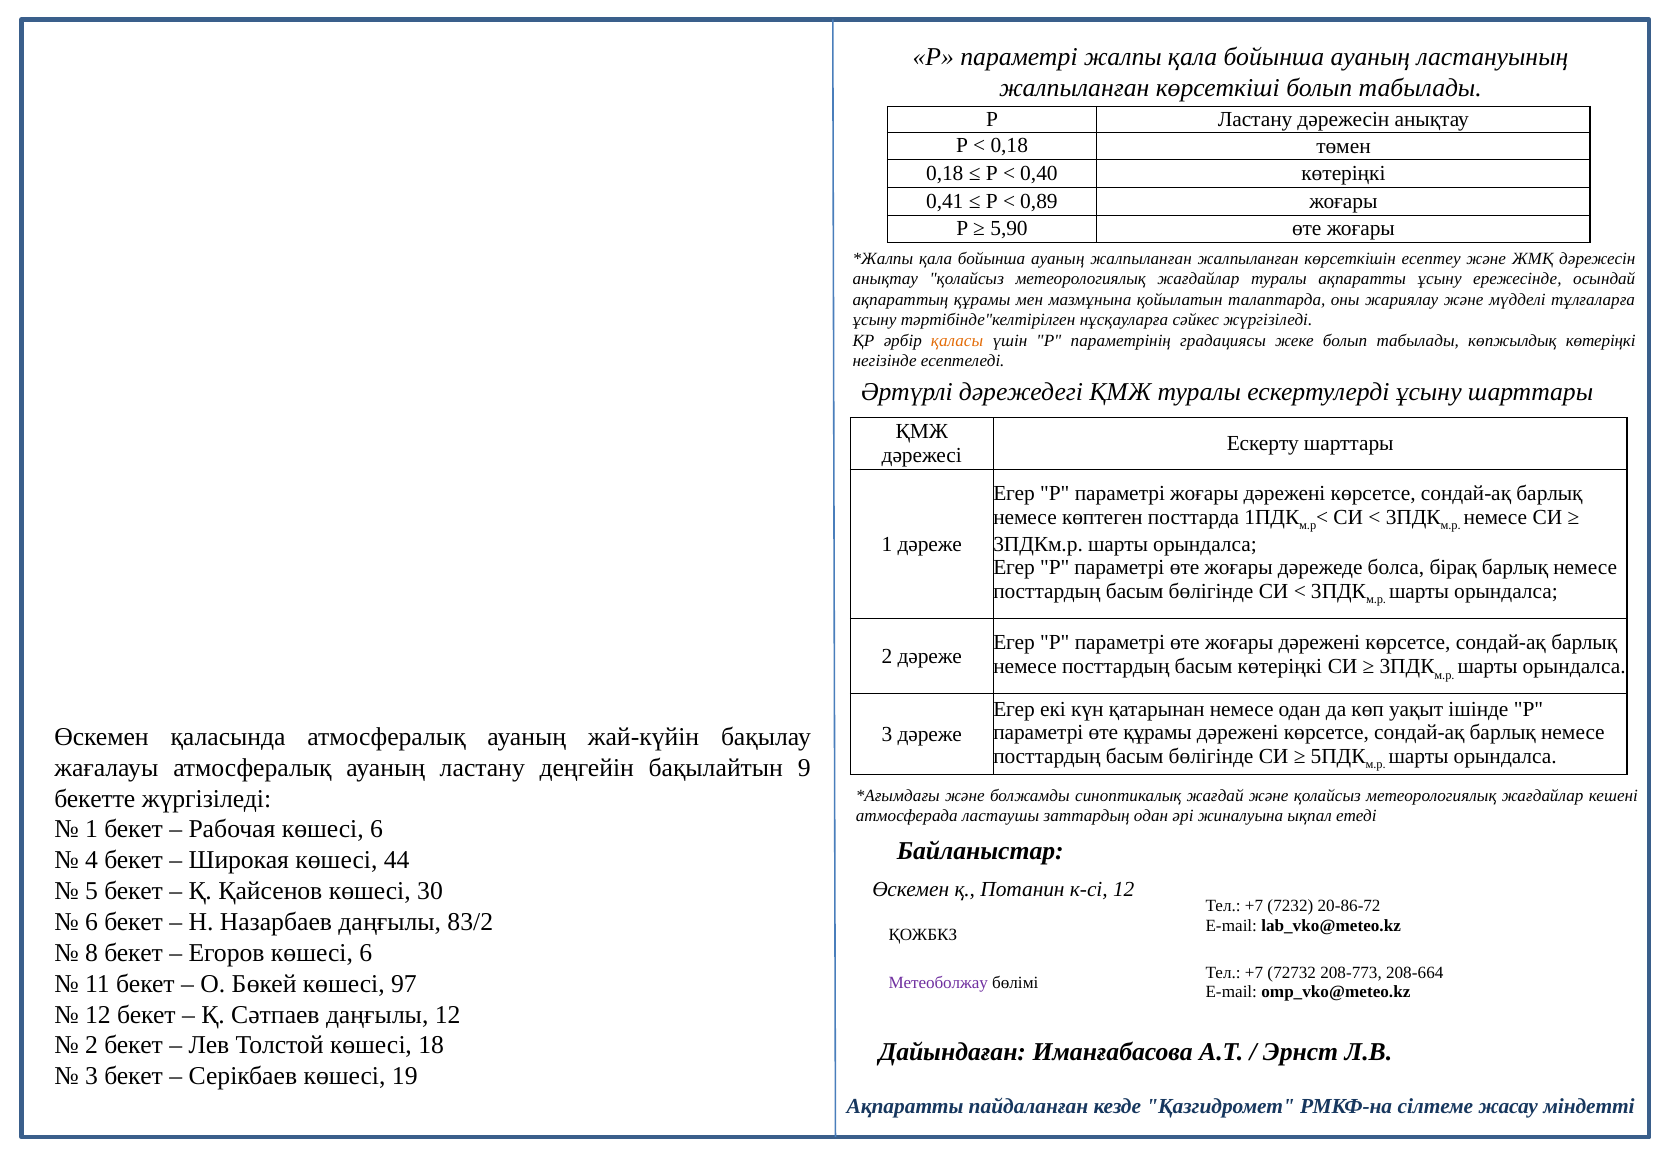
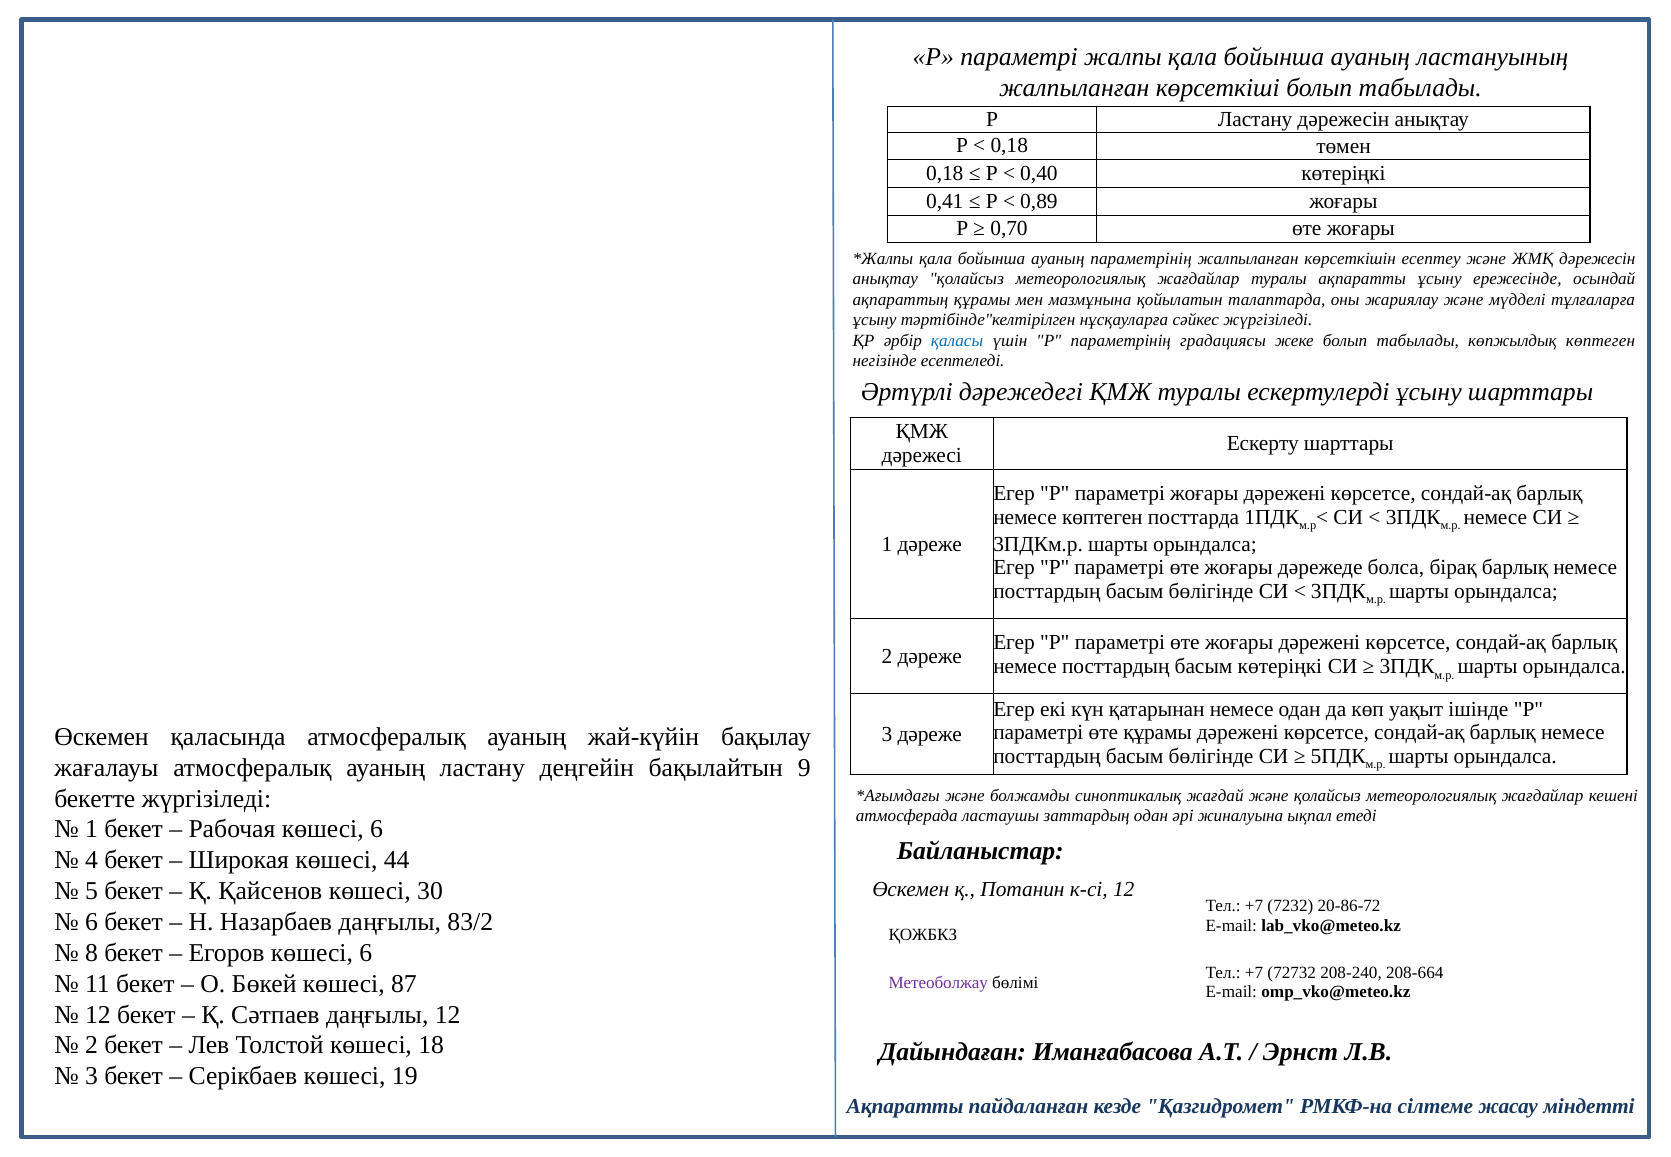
5,90: 5,90 -> 0,70 (1009, 229)
ауаның жалпыланған: жалпыланған -> параметрінің (1141, 258)
қаласы colour: orange -> blue (957, 341)
көпжылдық көтеріңкі: көтеріңкі -> көптеген (1601, 341)
208-773: 208-773 -> 208-240 (1351, 973)
97: 97 -> 87 (404, 984)
